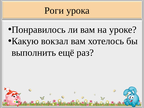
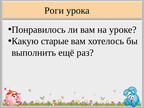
вокзал: вокзал -> старые (55, 41)
